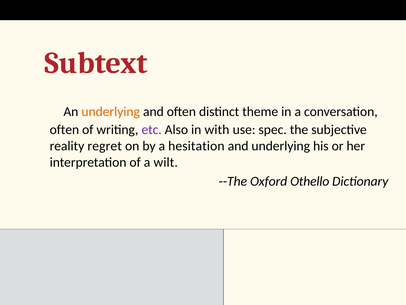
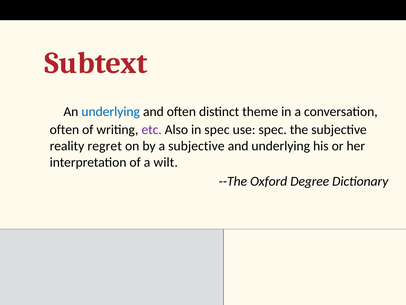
underlying colour: orange -> blue (111, 111)
in with: with -> spec (217, 130)
a hesitation: hesitation -> subjective (196, 146)
Othello: Othello -> Degree (310, 181)
